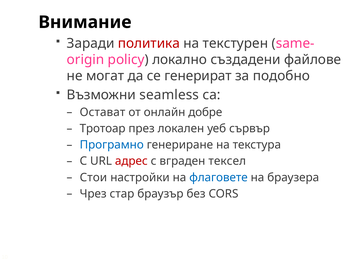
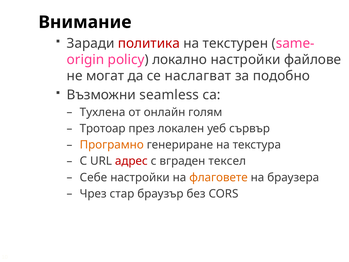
локално създадени: създадени -> настройки (245, 60)
генерират: генерират -> наслагват (198, 76)
Остават: Остават -> Тухлена (103, 112)
добре: добре -> голям (205, 112)
Програмно colour: blue -> orange (112, 145)
Стои: Стои -> Себе (93, 177)
флаговете colour: blue -> orange (218, 177)
